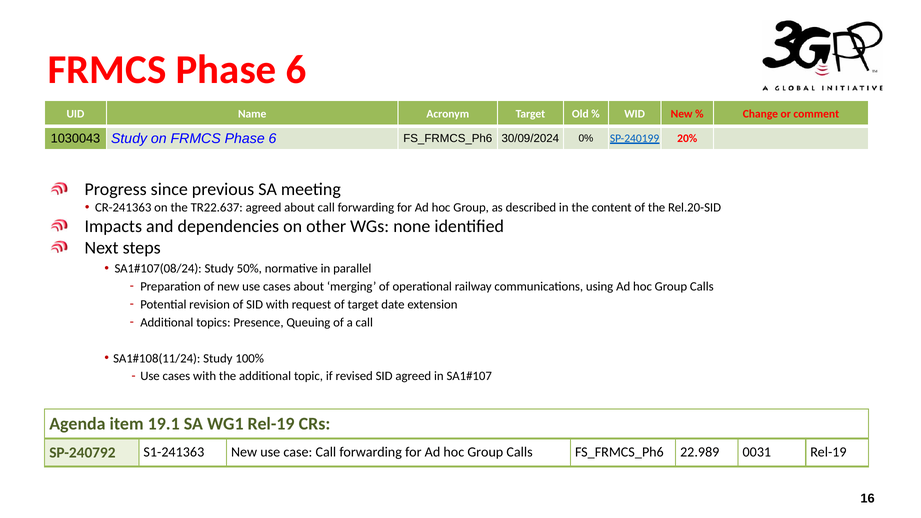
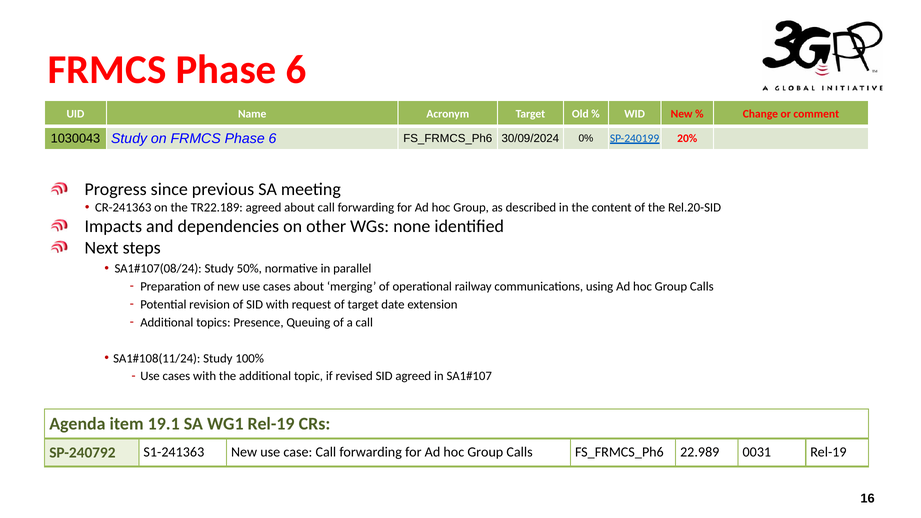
TR22.637: TR22.637 -> TR22.189 (217, 208)
